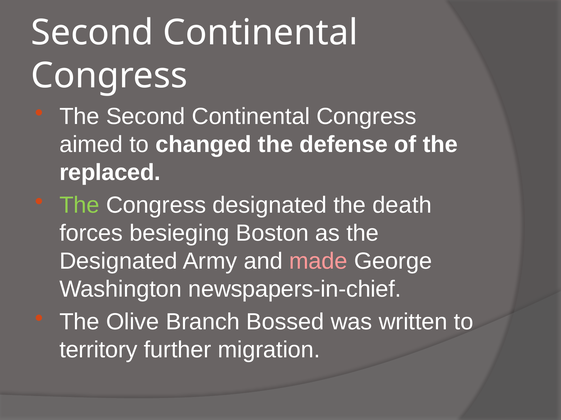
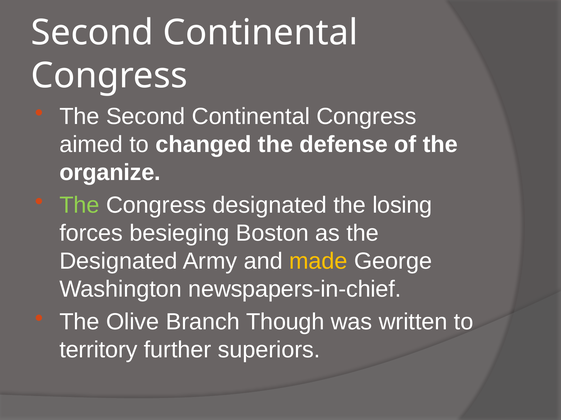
replaced: replaced -> organize (110, 173)
death: death -> losing (402, 205)
made colour: pink -> yellow (318, 262)
Bossed: Bossed -> Though (285, 322)
migration: migration -> superiors (269, 350)
